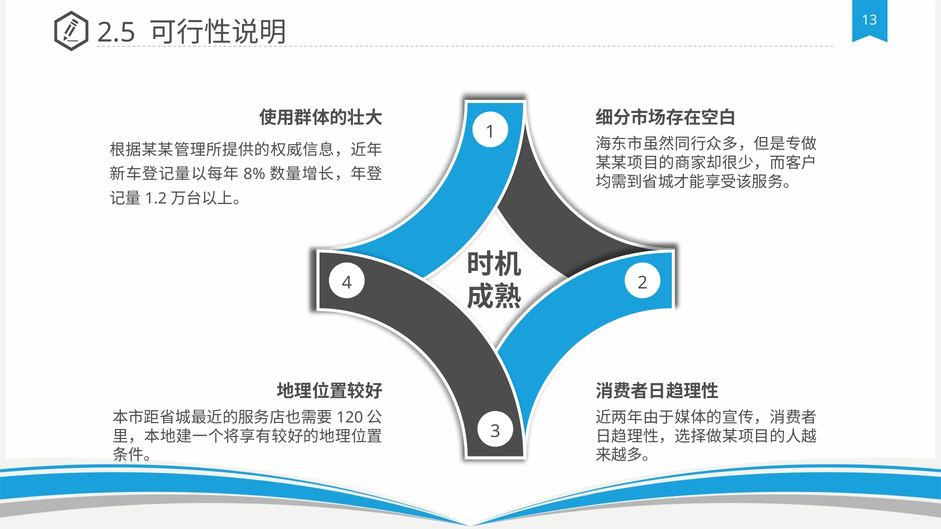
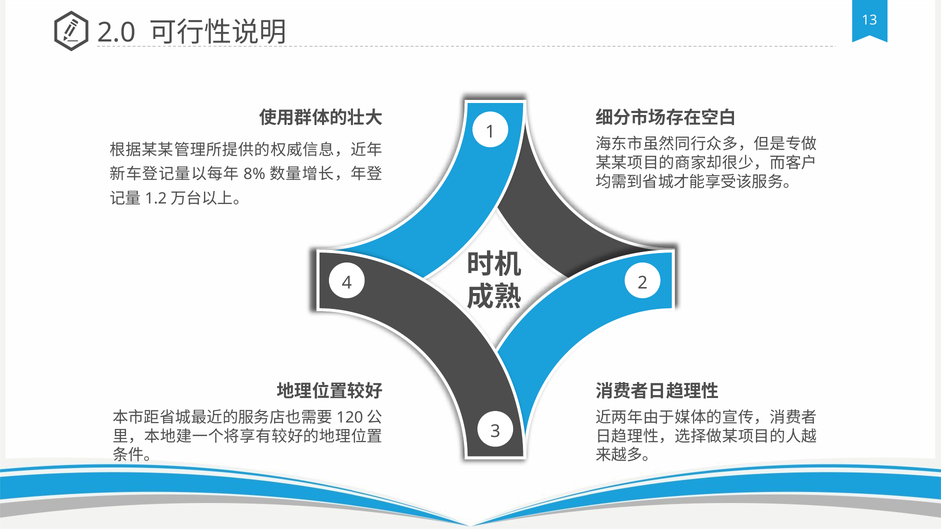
2.5: 2.5 -> 2.0 (116, 32)
